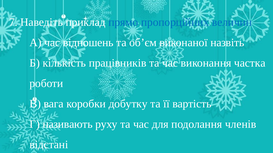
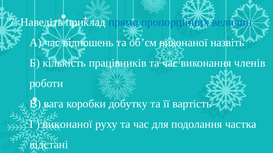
частка: частка -> членів (250, 63)
Г називають: називають -> виконаної (68, 125)
членів: членів -> частка (241, 125)
